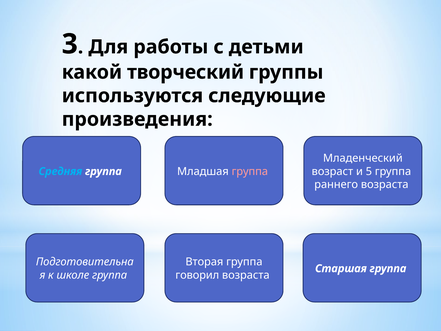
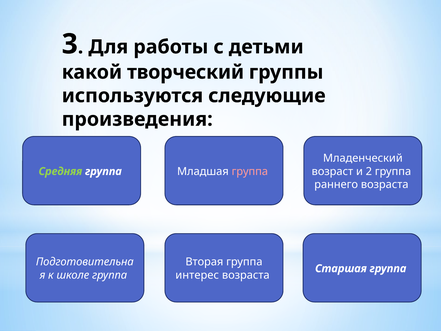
5: 5 -> 2 (369, 171)
Средняя colour: light blue -> light green (60, 171)
говорил: говорил -> интерес (197, 275)
